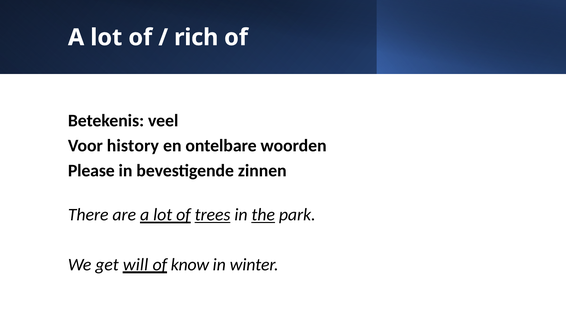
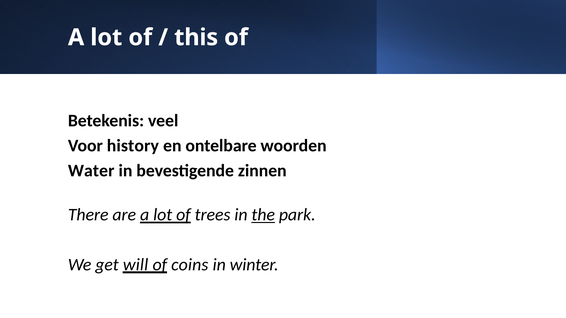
rich: rich -> this (196, 37)
Please: Please -> Water (91, 171)
trees underline: present -> none (213, 215)
know: know -> coins (190, 265)
